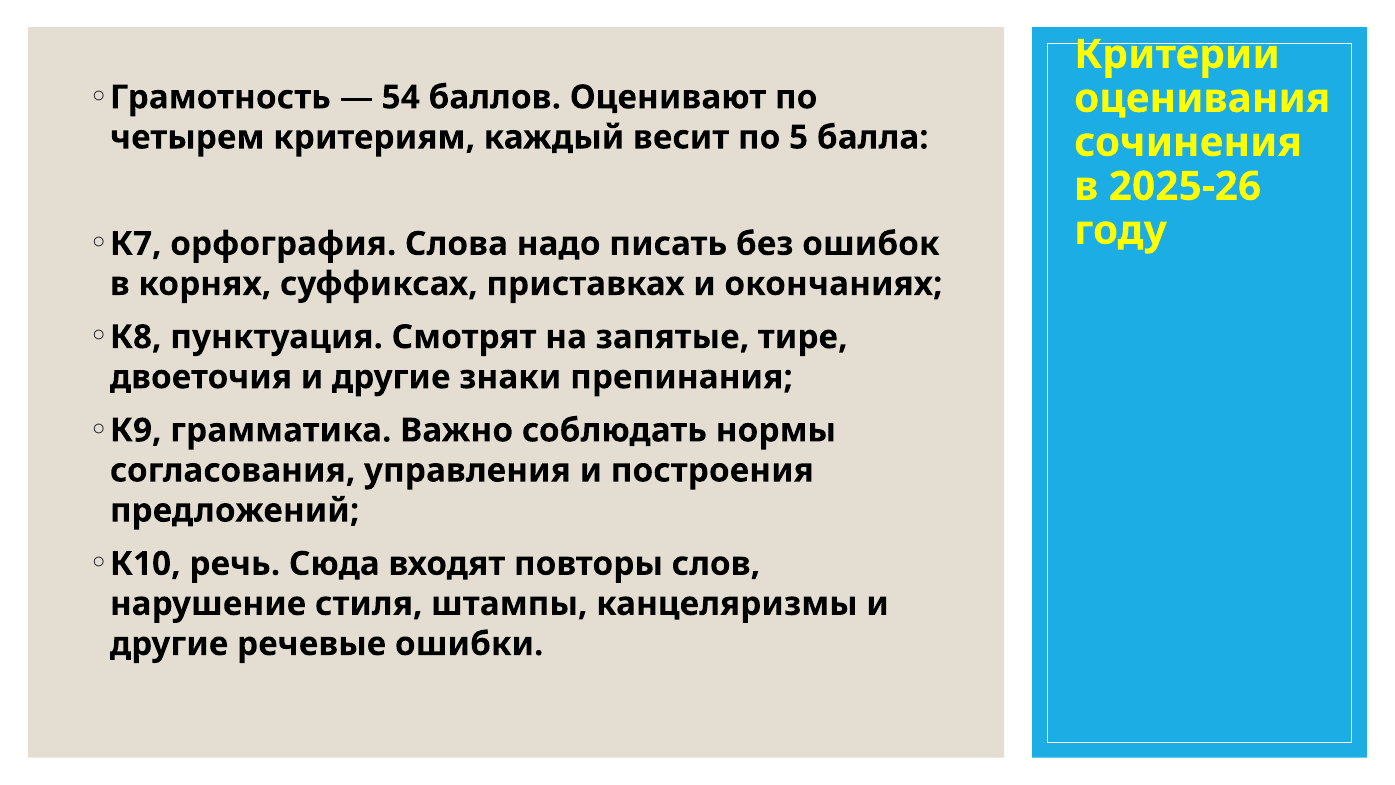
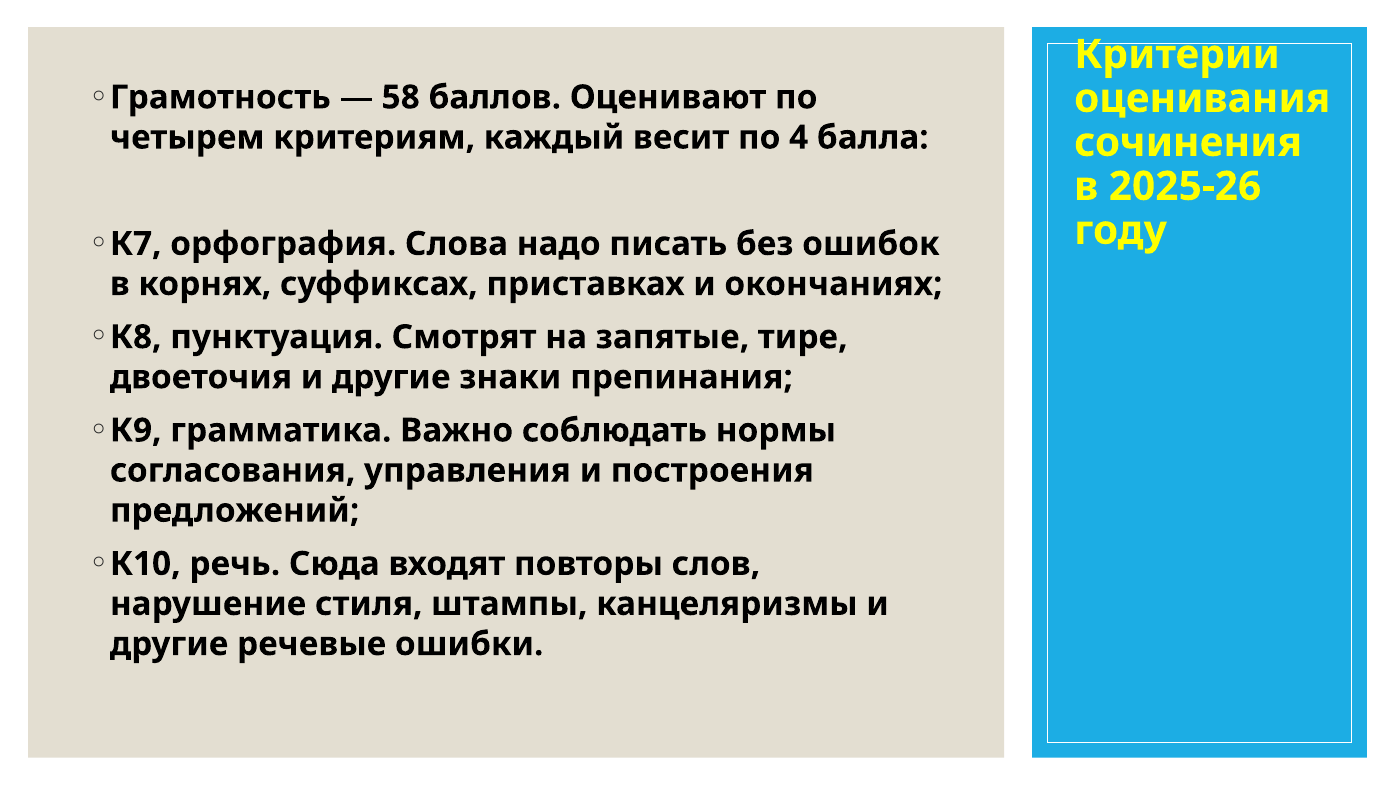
54: 54 -> 58 (401, 97)
5: 5 -> 4 (799, 137)
